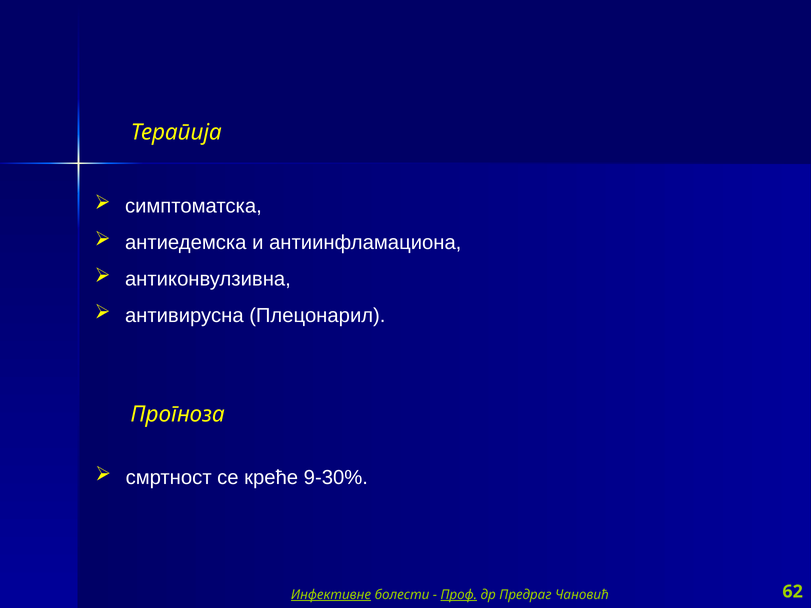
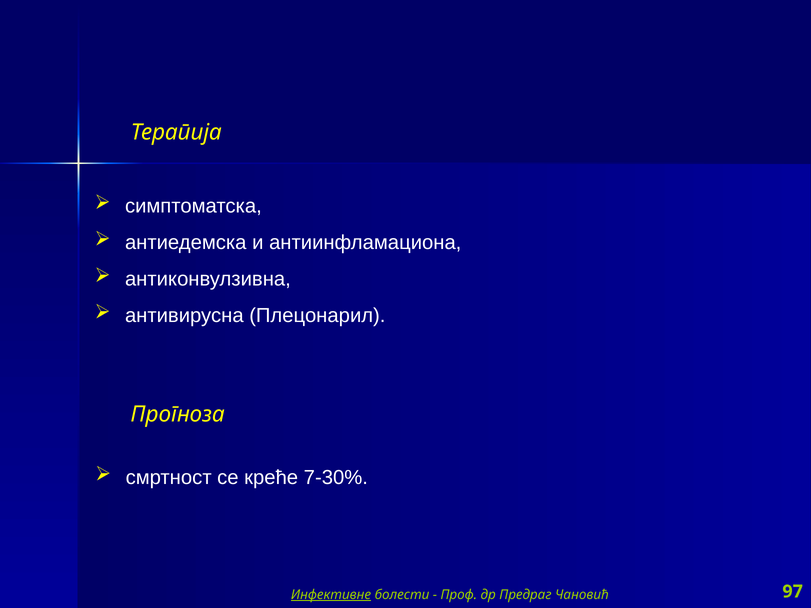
9-30%: 9-30% -> 7-30% (336, 478)
Проф underline: present -> none (459, 595)
62: 62 -> 97 (793, 592)
